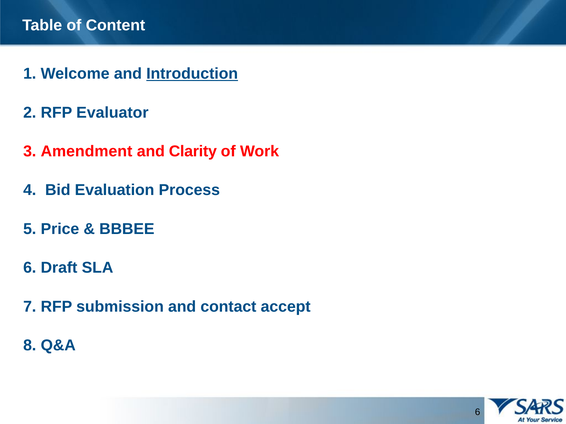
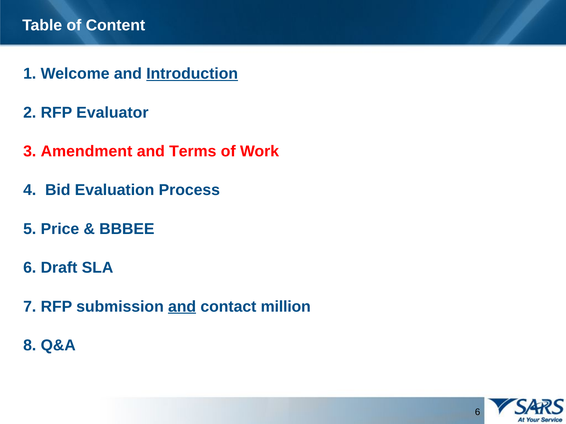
Clarity: Clarity -> Terms (193, 151)
and underline: none -> present (182, 307)
accept: accept -> million (286, 307)
